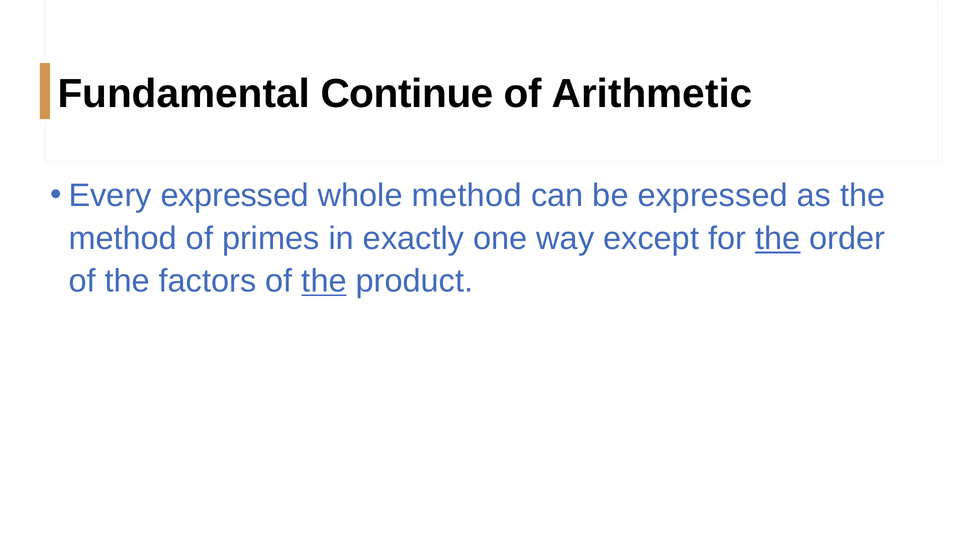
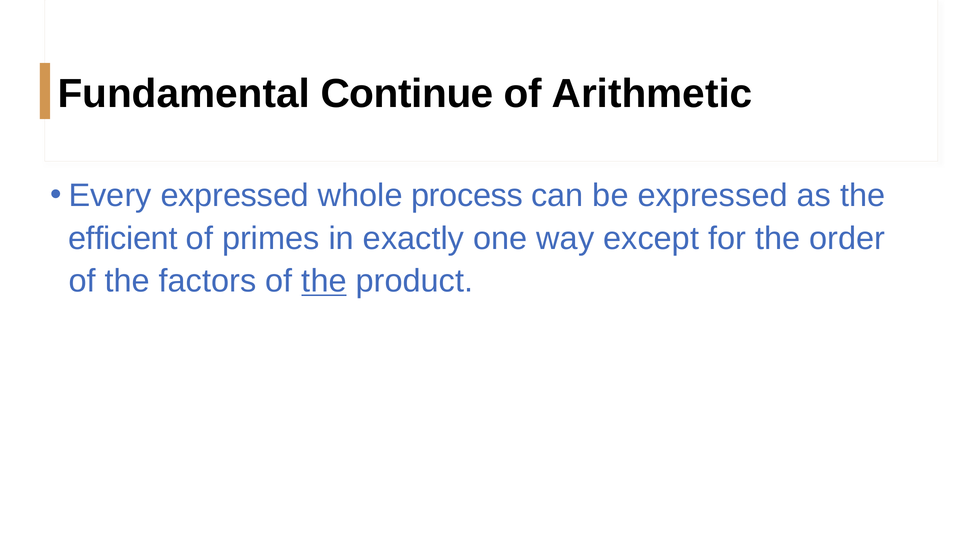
whole method: method -> process (467, 196)
method: method -> efficient (123, 239)
the underline: present -> none (778, 239)
